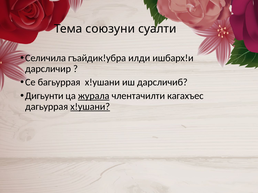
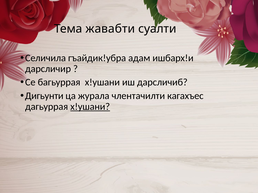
союзуни: союзуни -> жавабти (110, 29)
илди: илди -> адам (139, 58)
журала underline: present -> none (94, 96)
